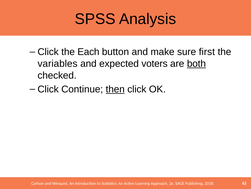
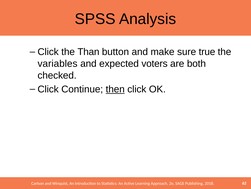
Each: Each -> Than (88, 52)
first: first -> true (207, 52)
both underline: present -> none (196, 63)
